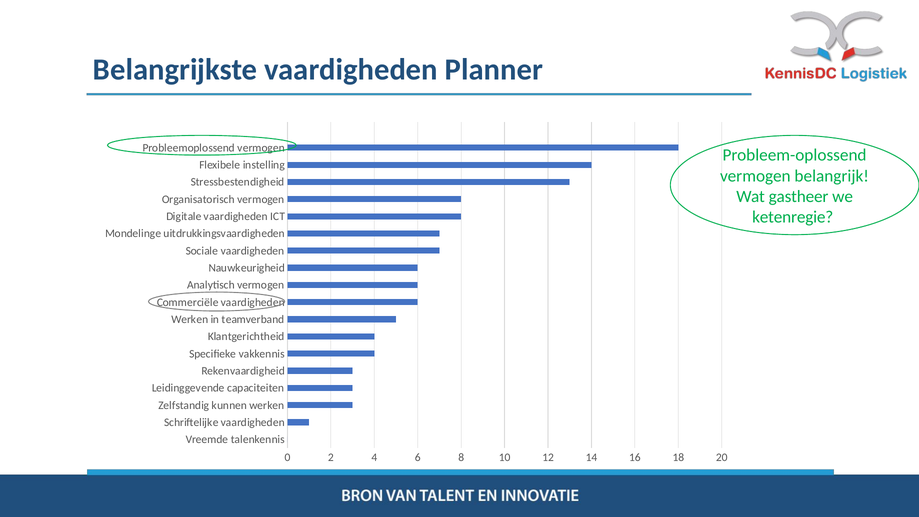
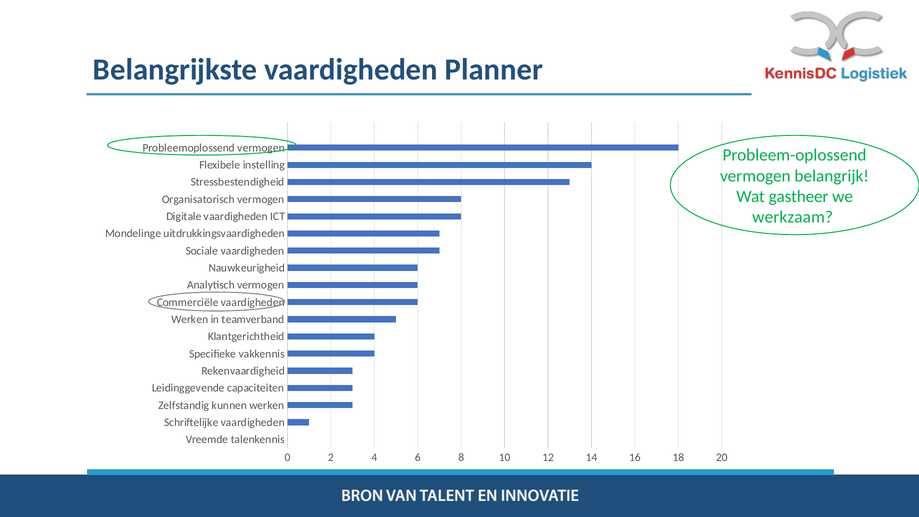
ketenregie: ketenregie -> werkzaam (793, 217)
